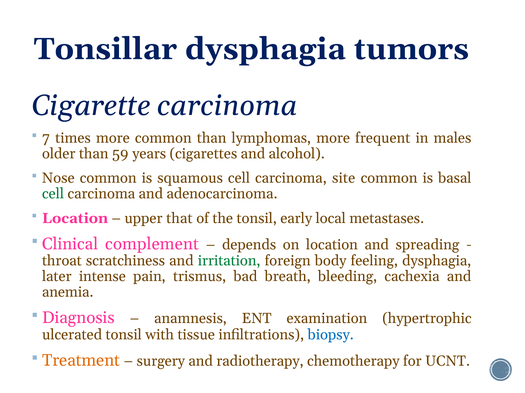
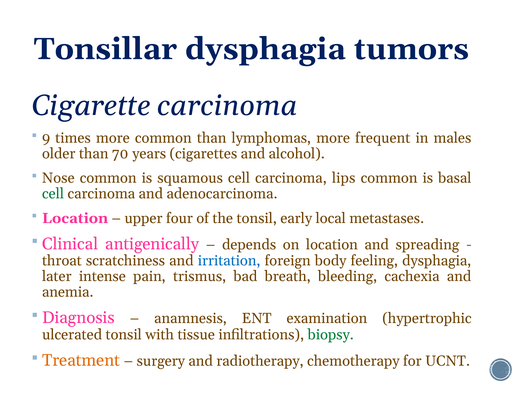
7: 7 -> 9 (46, 138)
59: 59 -> 70 (120, 154)
site: site -> lips (344, 178)
that: that -> four (179, 219)
complement: complement -> antigenically (152, 244)
irritation colour: green -> blue (229, 261)
biopsy colour: blue -> green (331, 335)
